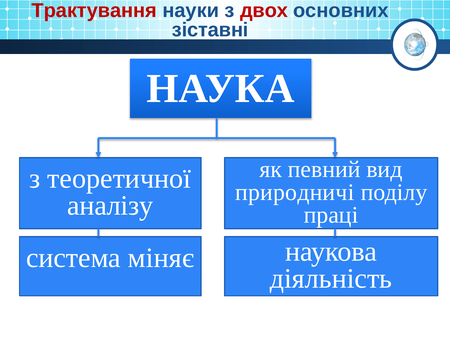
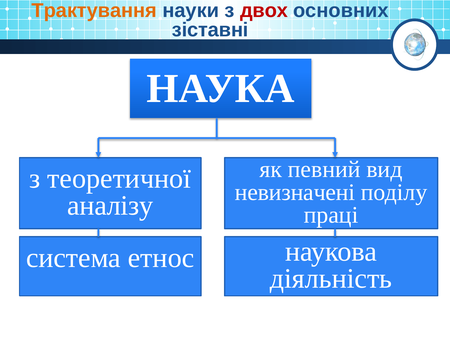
Трактування colour: red -> orange (94, 11)
природничі: природничі -> невизначені (295, 193)
міняє: міняє -> етнос (161, 258)
